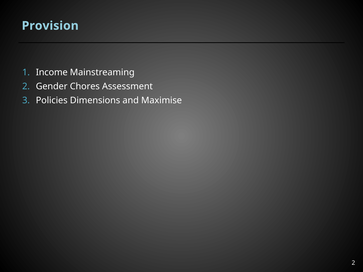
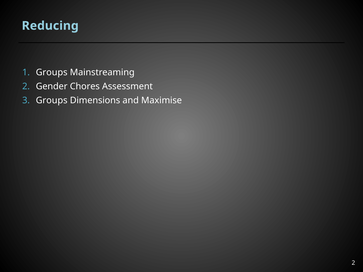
Provision: Provision -> Reducing (50, 26)
Income: Income -> Groups (52, 73)
Policies: Policies -> Groups (52, 100)
